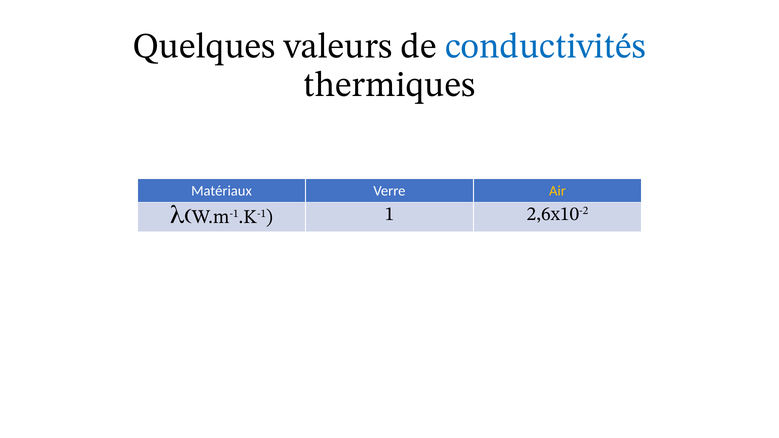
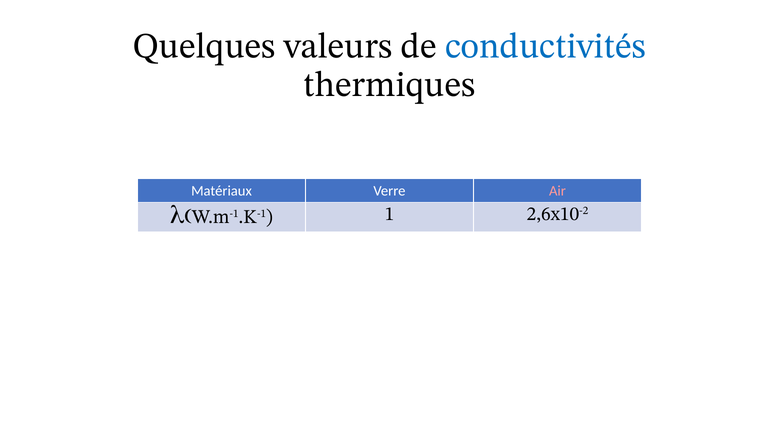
Air colour: yellow -> pink (557, 191)
